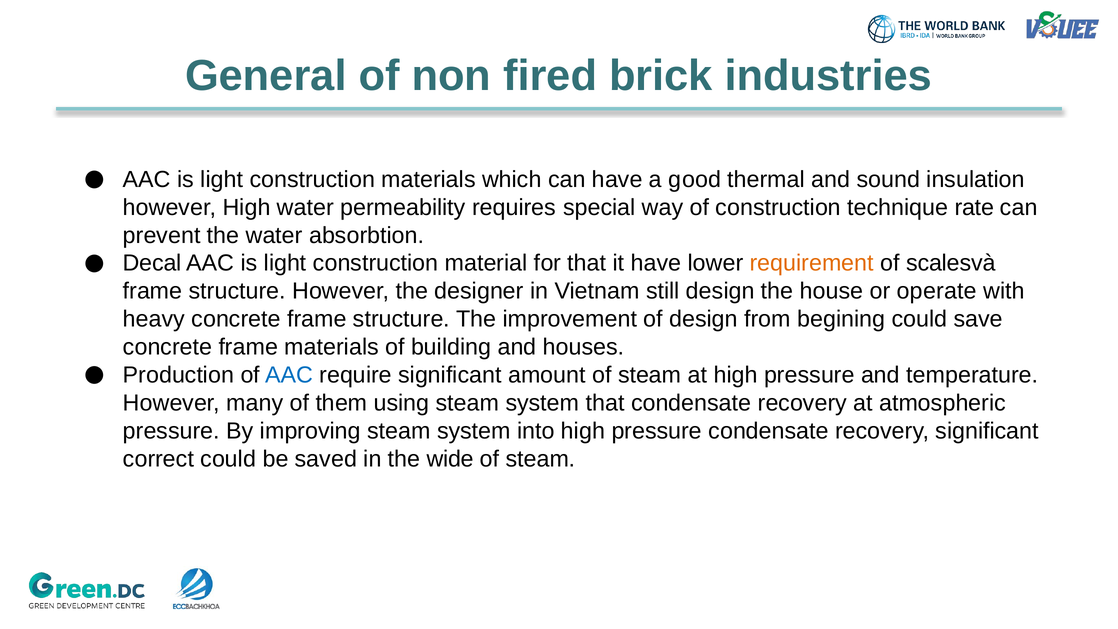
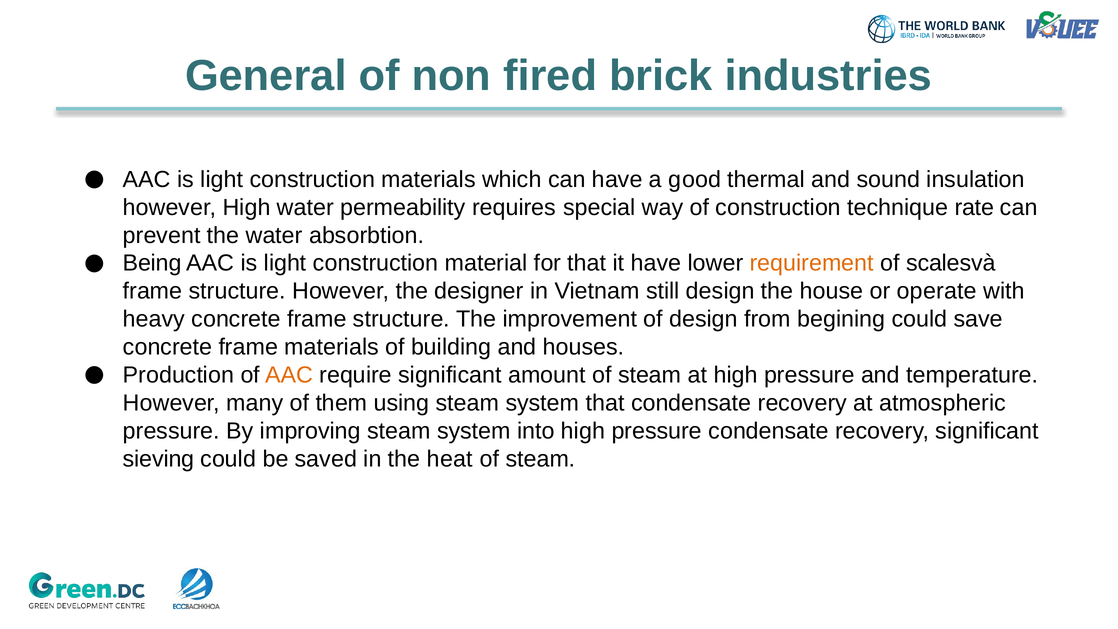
Decal: Decal -> Being (152, 263)
AAC colour: blue -> orange (289, 375)
correct: correct -> sieving (159, 459)
wide: wide -> heat (450, 459)
